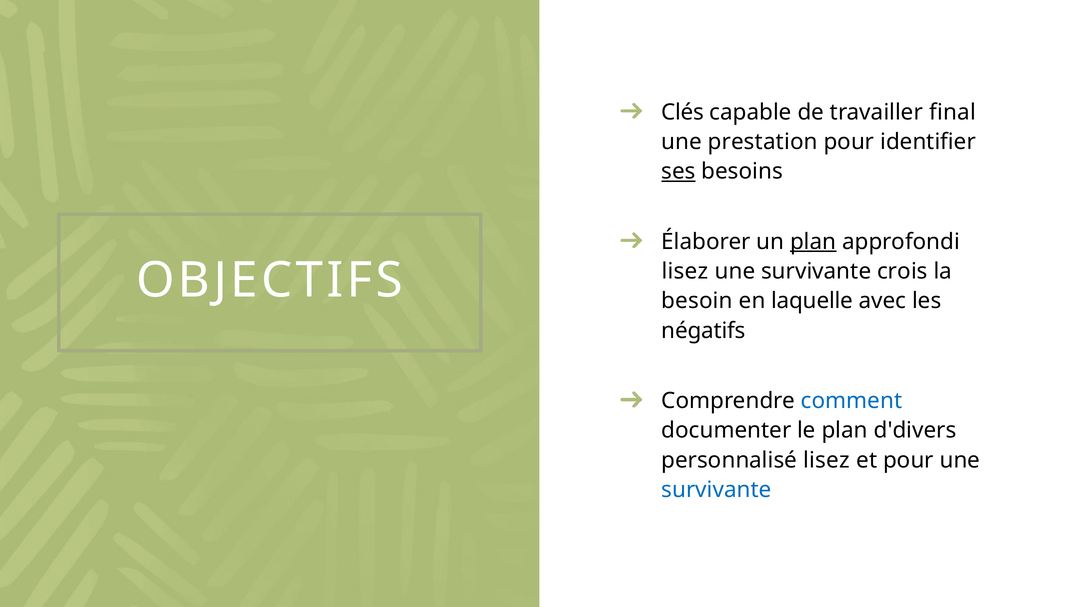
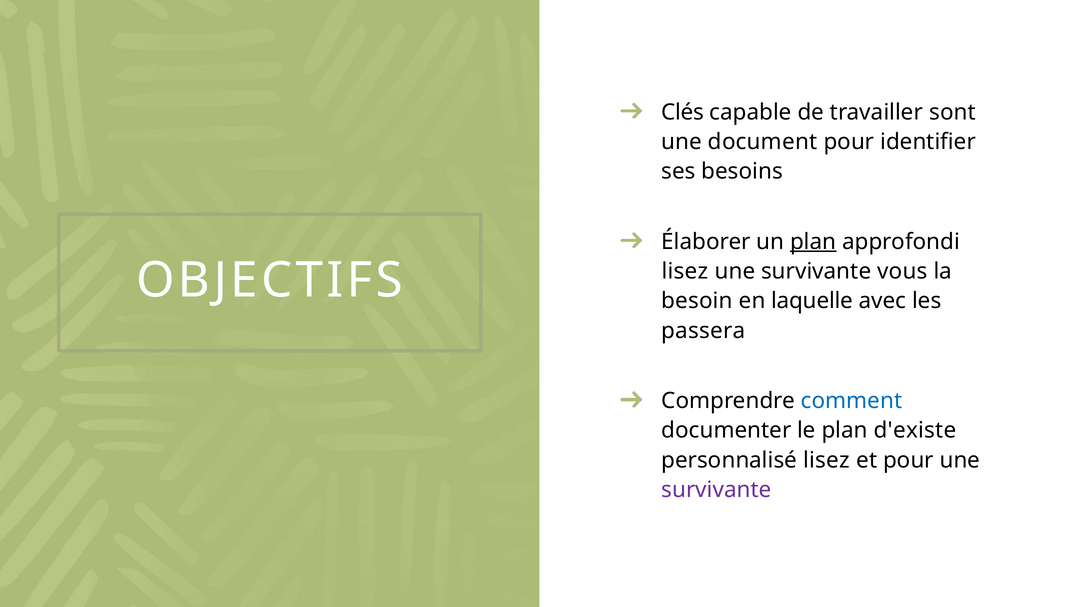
final: final -> sont (953, 112)
prestation: prestation -> document (763, 142)
ses underline: present -> none (678, 172)
crois: crois -> vous (902, 271)
négatifs: négatifs -> passera (703, 331)
d'divers: d'divers -> d'existe (915, 430)
survivante colour: blue -> purple (716, 490)
